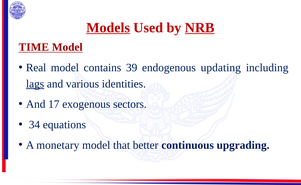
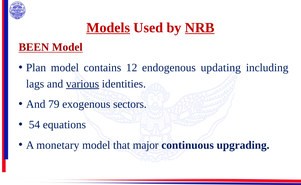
TIME: TIME -> BEEN (34, 47)
Real: Real -> Plan (36, 68)
39: 39 -> 12 (132, 68)
lags underline: present -> none (35, 84)
various underline: none -> present (83, 84)
17: 17 -> 79 (54, 104)
34: 34 -> 54 (34, 124)
better: better -> major (146, 145)
